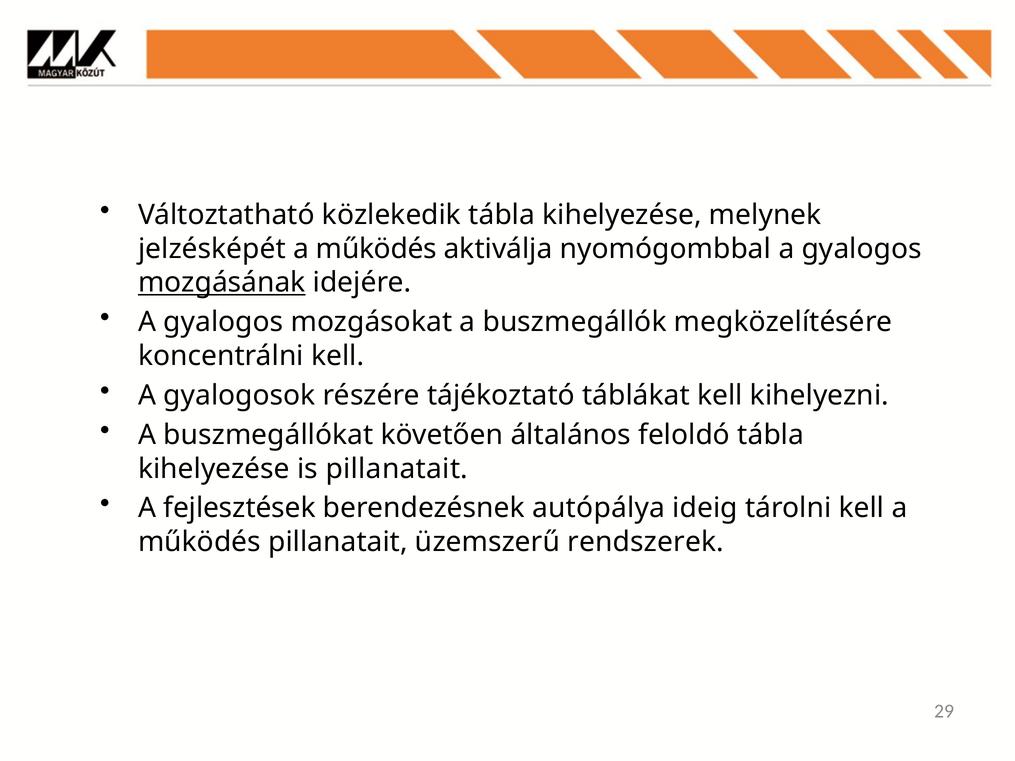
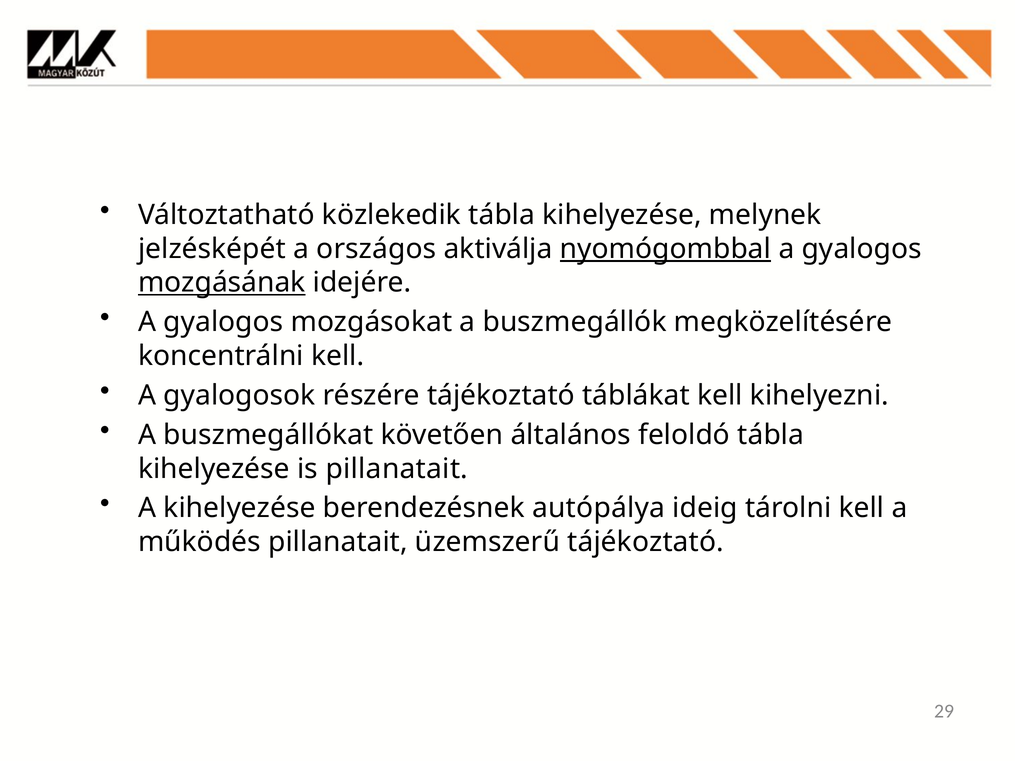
jelzésképét a működés: működés -> országos (376, 249)
nyomógombbal underline: none -> present (666, 249)
A fejlesztések: fejlesztések -> kihelyezése (239, 508)
üzemszerű rendszerek: rendszerek -> tájékoztató (646, 542)
